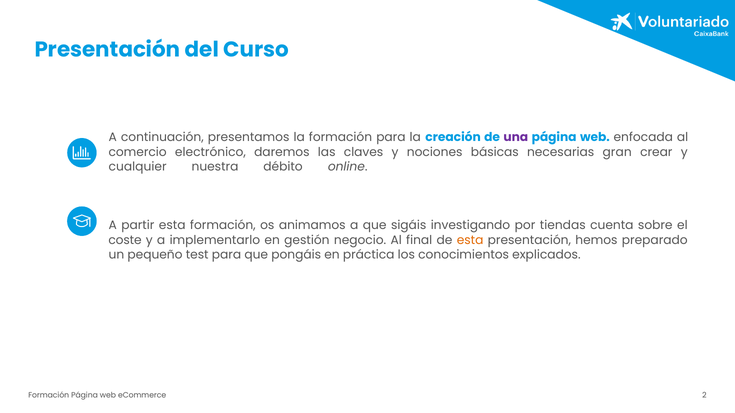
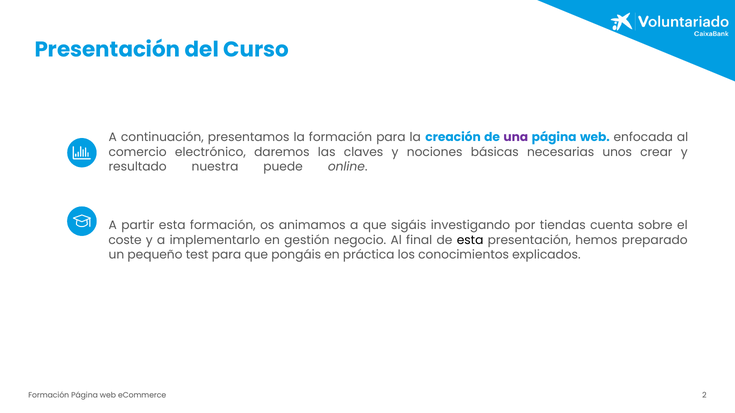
gran: gran -> unos (617, 152)
cualquier: cualquier -> resultado (138, 167)
débito: débito -> puede (283, 167)
esta colour: orange -> black (470, 240)
